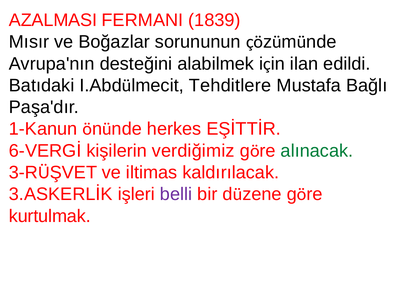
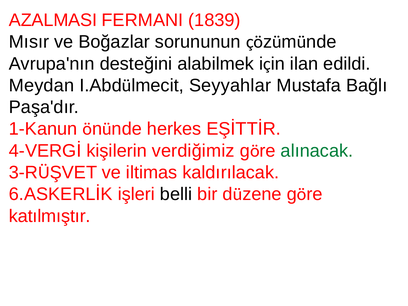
Batıdaki: Batıdaki -> Meydan (42, 85)
Tehditlere: Tehditlere -> Seyyahlar (230, 85)
6-VERGİ: 6-VERGİ -> 4-VERGİ (45, 151)
3.ASKERLİK: 3.ASKERLİK -> 6.ASKERLİK (61, 194)
belli colour: purple -> black (176, 194)
kurtulmak: kurtulmak -> katılmıştır (50, 216)
